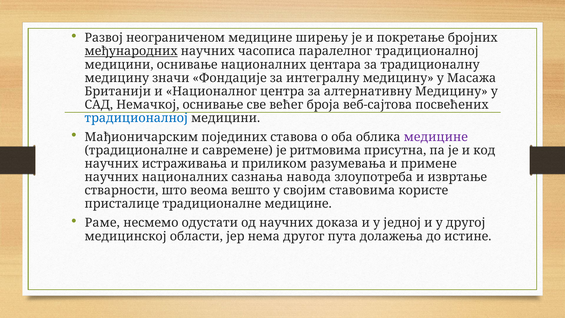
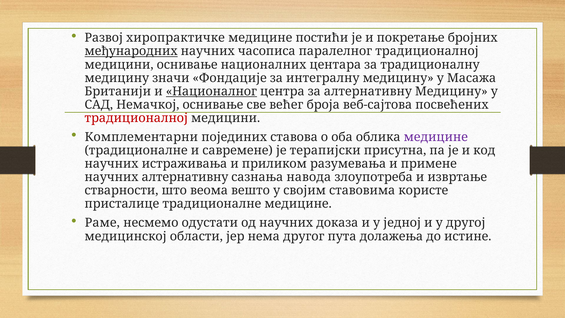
неограниченом: неограниченом -> хиропрактичке (176, 38)
ширењу: ширењу -> постићи (322, 38)
Националног underline: none -> present (211, 91)
традиционалној colour: blue -> red (136, 118)
Мађионичарским: Мађионичарским -> Комплементарни (141, 137)
ритмовима: ритмовима -> терапијски (325, 150)
научних националних: националних -> алтернативну (185, 177)
